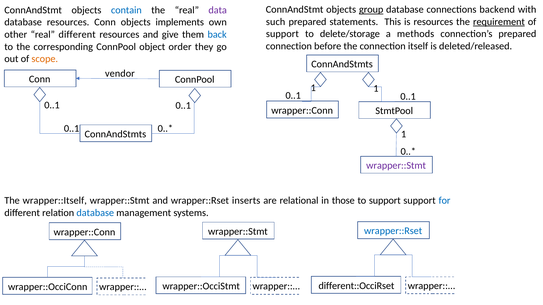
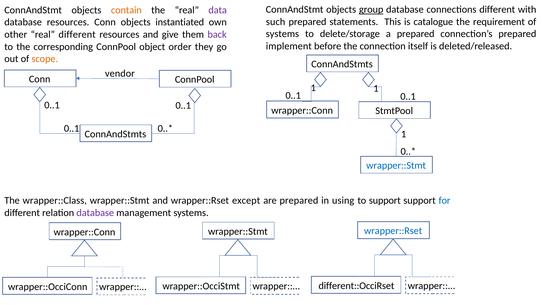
connections backend: backend -> different (497, 10)
contain colour: blue -> orange (126, 10)
is resources: resources -> catalogue (433, 22)
requirement underline: present -> none (499, 22)
implements: implements -> instantiated (180, 22)
support: support -> systems (282, 34)
a methods: methods -> prepared (416, 34)
back colour: blue -> purple (217, 34)
connection: connection -> implement (289, 46)
wrapper::Stmt colour: purple -> blue (396, 166)
wrapper::Itself: wrapper::Itself -> wrapper::Class (55, 201)
inserts: inserts -> except (246, 201)
are relational: relational -> prepared (299, 201)
those: those -> using (343, 201)
database colour: blue -> purple (95, 213)
